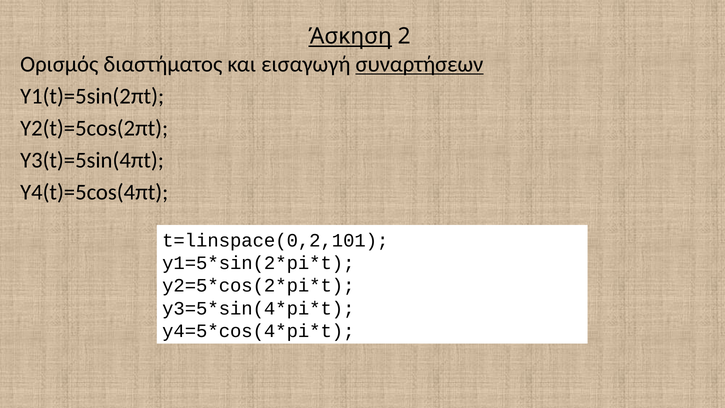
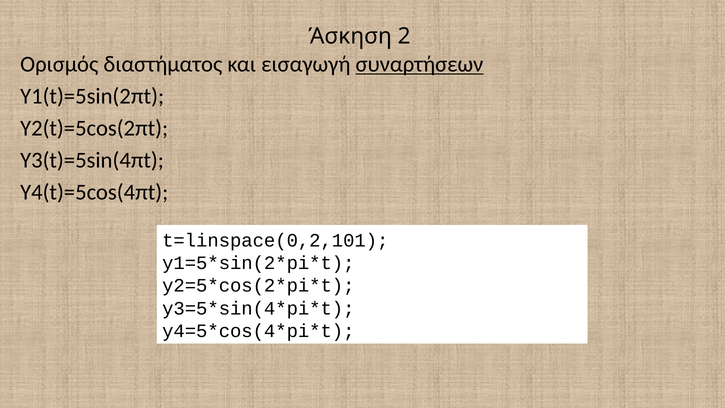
Άσκηση underline: present -> none (350, 36)
